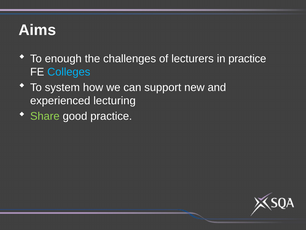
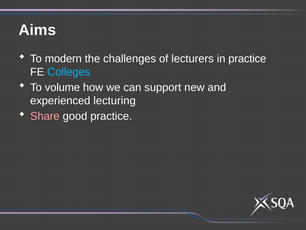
enough: enough -> modern (63, 59)
system: system -> volume (62, 87)
Share colour: light green -> pink (45, 116)
